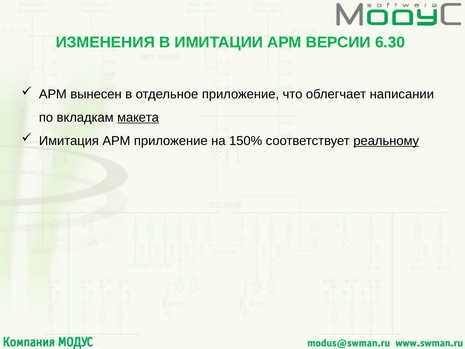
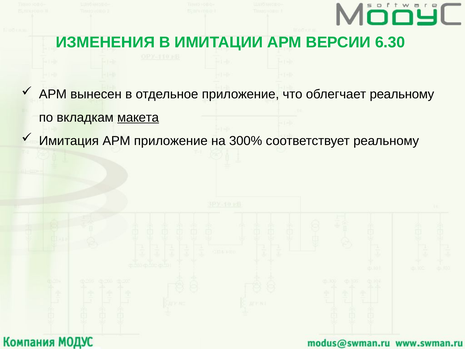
облегчает написании: написании -> реальному (402, 94)
150%: 150% -> 300% (246, 141)
реальному underline: present -> none (386, 141)
